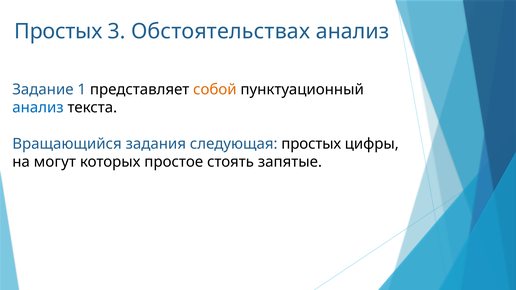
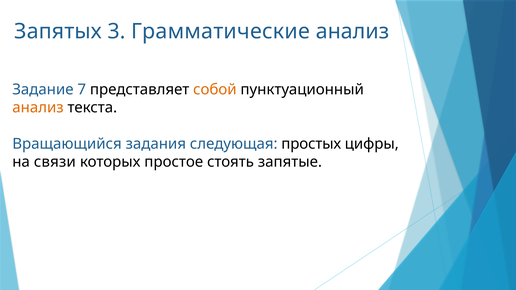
Простых: Простых -> Запятых (58, 32)
Обстоятельствах: Обстоятельствах -> Грамматические (221, 32)
1: 1 -> 7 (82, 90)
анализ colour: blue -> orange (38, 108)
могут: могут -> связи (55, 162)
